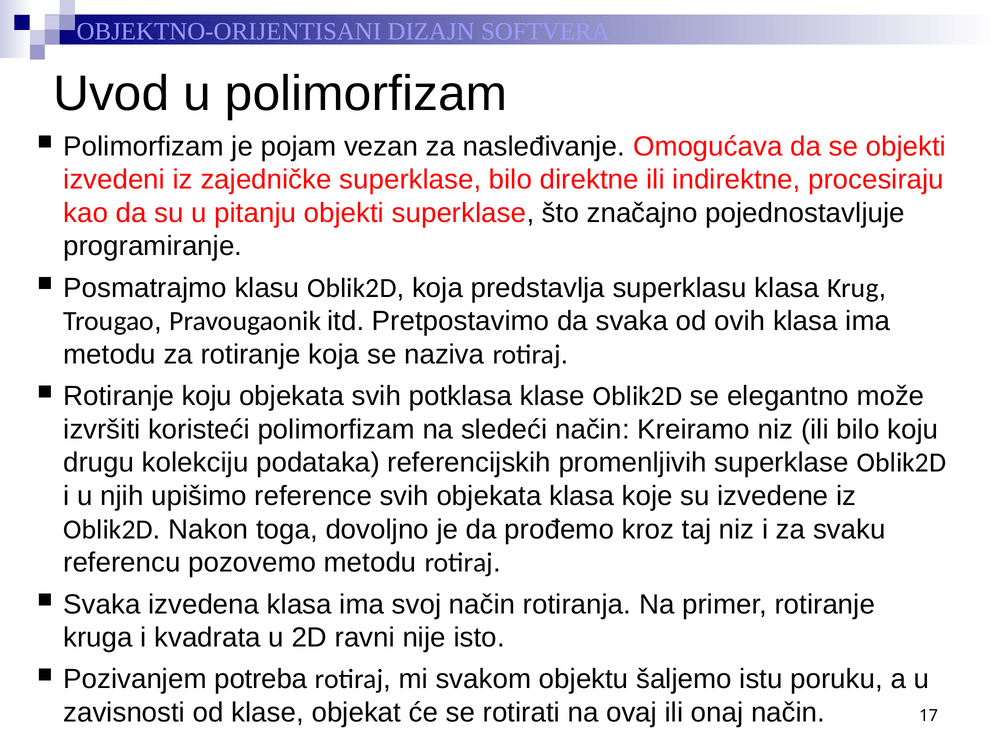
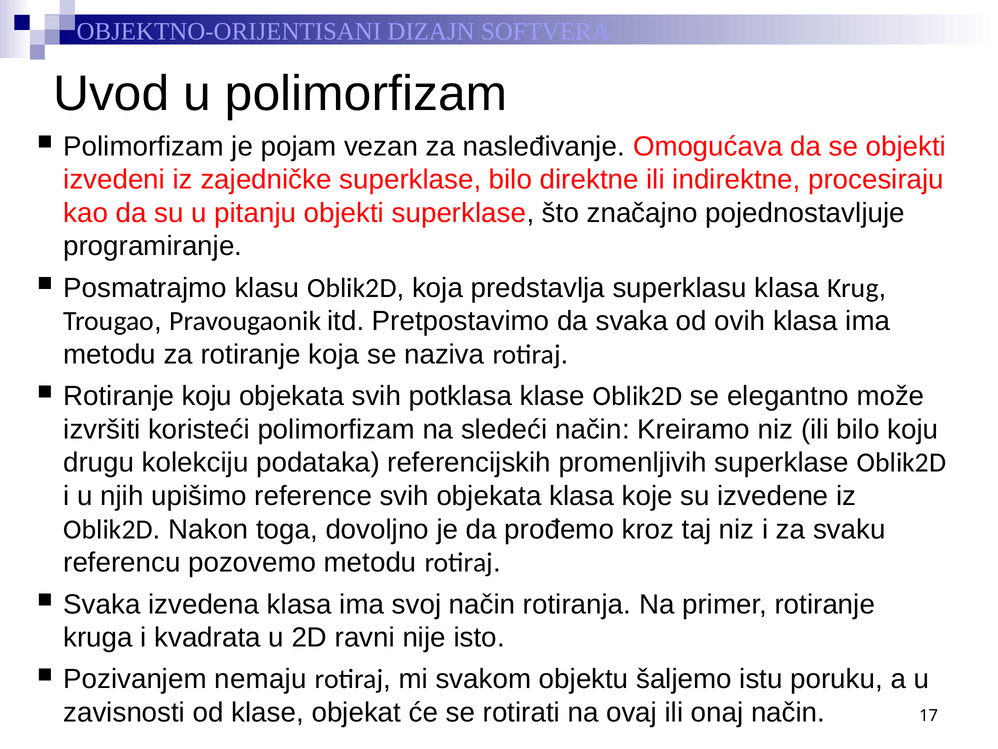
potreba: potreba -> nemaju (261, 679)
